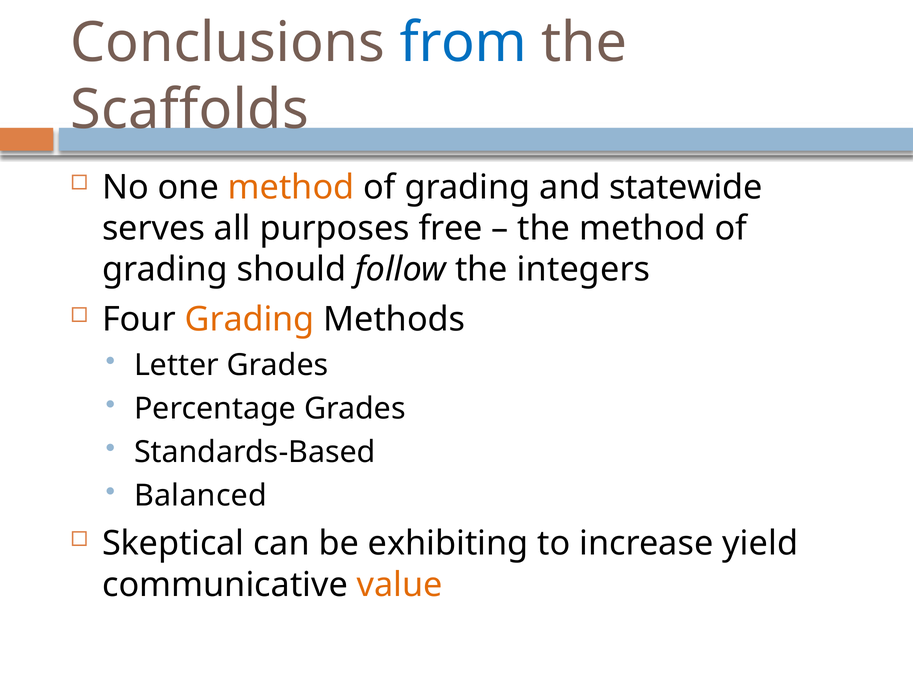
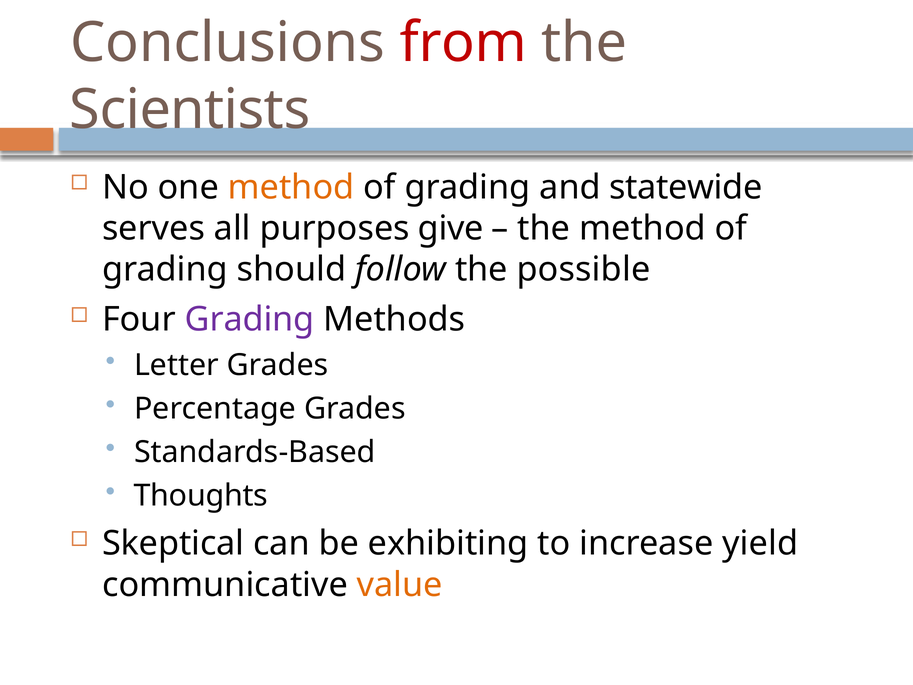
from colour: blue -> red (463, 43)
Scaffolds: Scaffolds -> Scientists (190, 110)
free: free -> give (451, 228)
integers: integers -> possible (584, 269)
Grading colour: orange -> purple (250, 319)
Balanced: Balanced -> Thoughts (201, 495)
